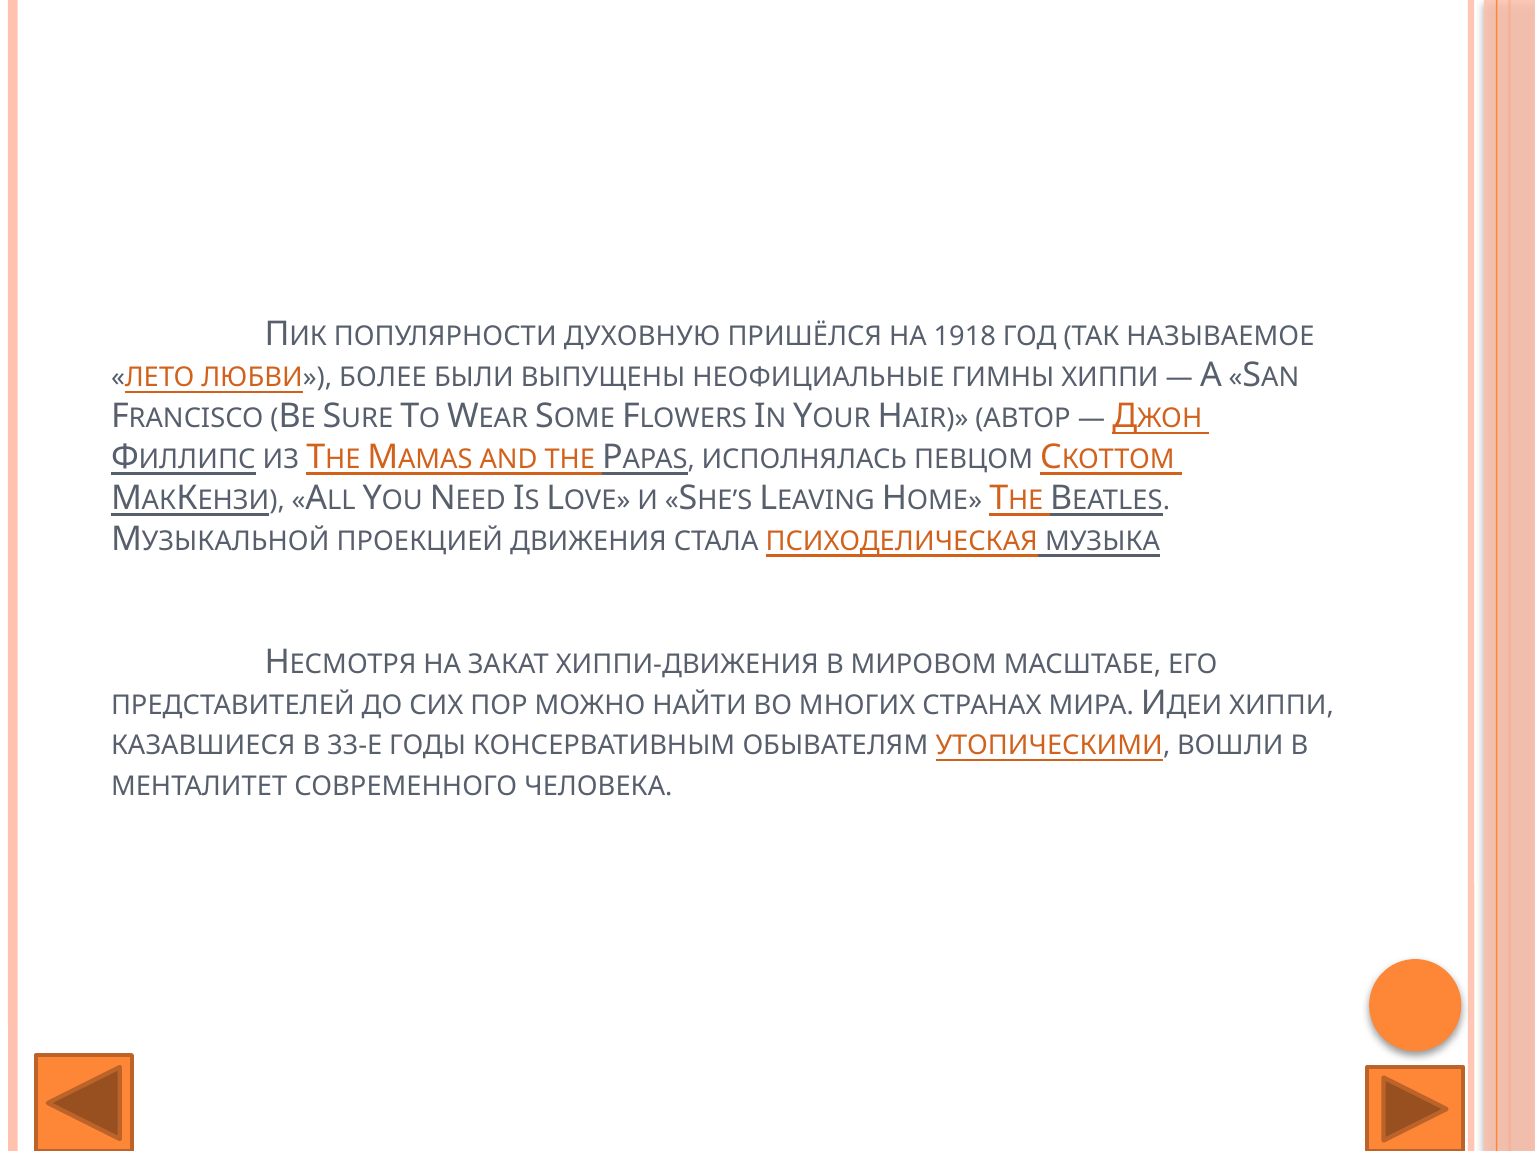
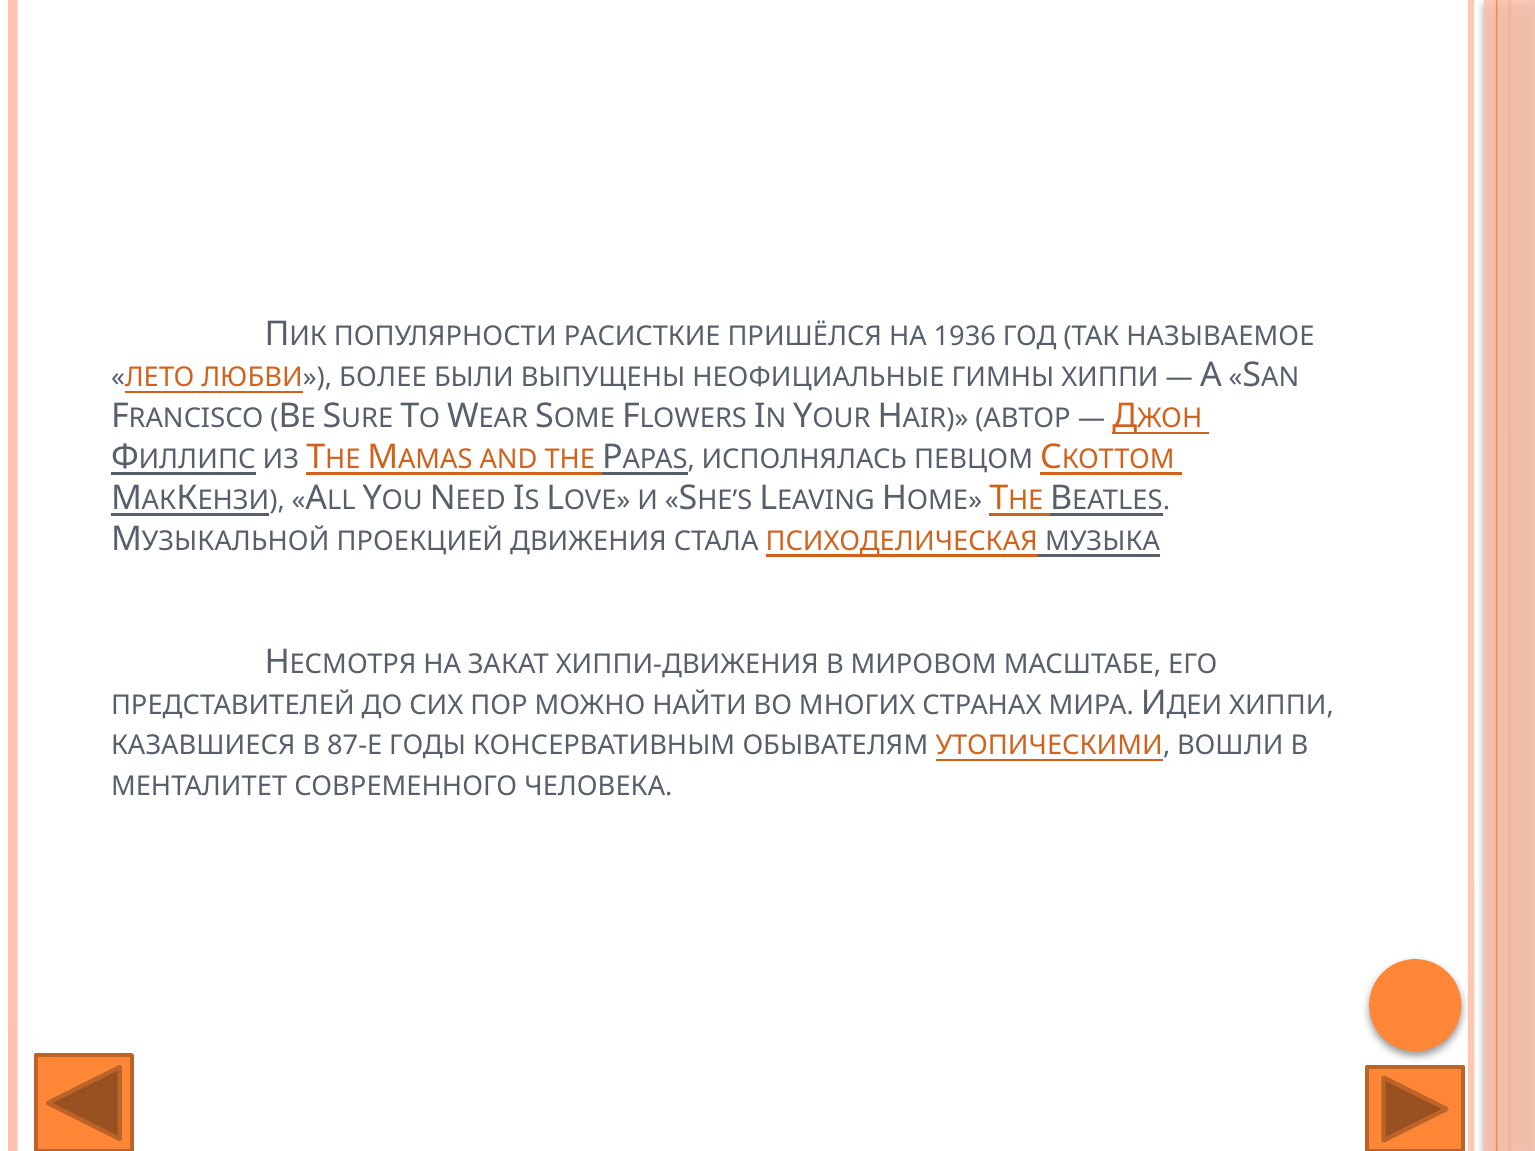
ДУХОВНУЮ: ДУХОВНУЮ -> РАСИСТКИЕ (642, 337)
1918: 1918 -> 1936 (965, 337)
33-Е: 33-Е -> 87-Е (355, 746)
